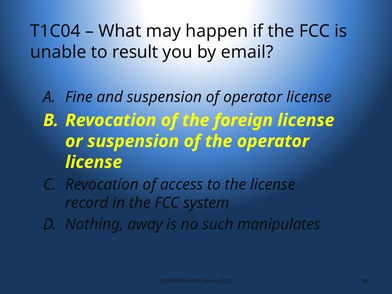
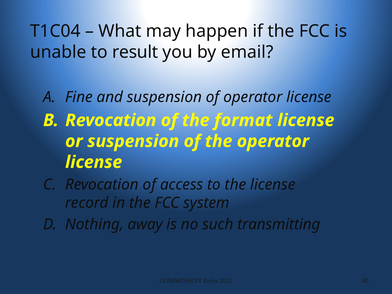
foreign: foreign -> format (243, 120)
manipulates: manipulates -> transmitting (279, 224)
